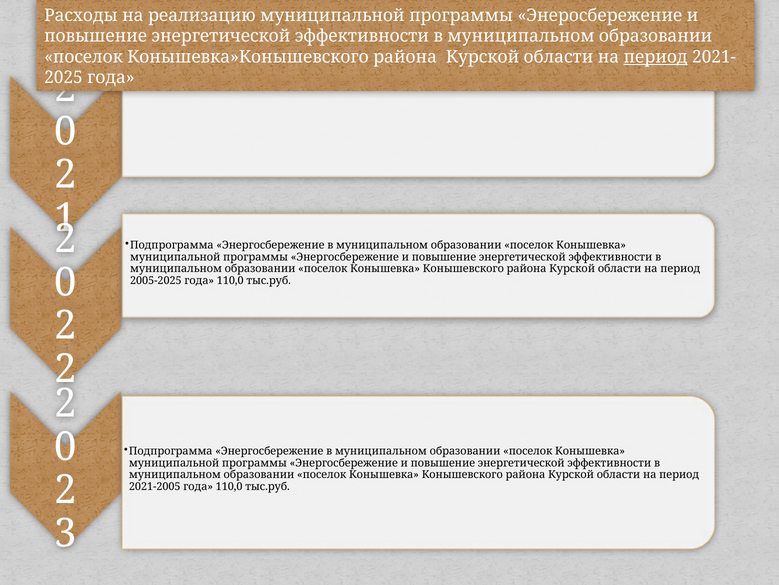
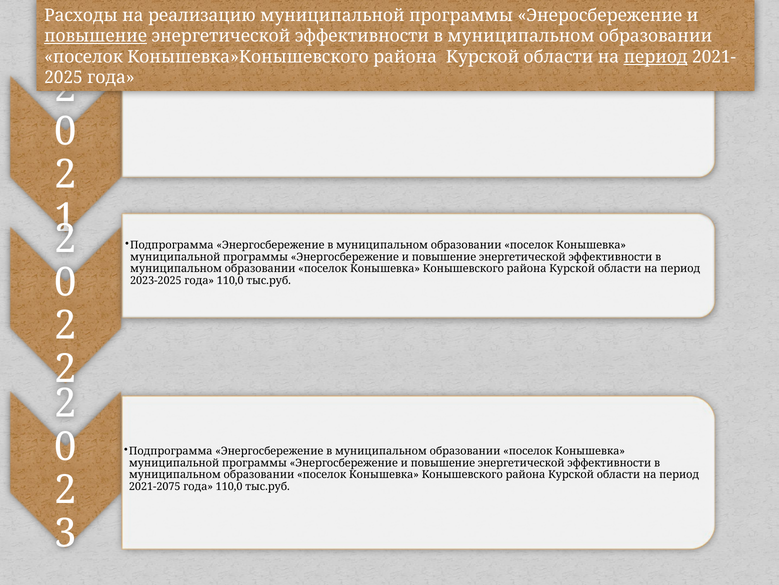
повышение underline: none -> present (96, 36)
2005-2025: 2005-2025 -> 2023-2025 (156, 280)
2021-2005: 2021-2005 -> 2021-2075 (155, 486)
